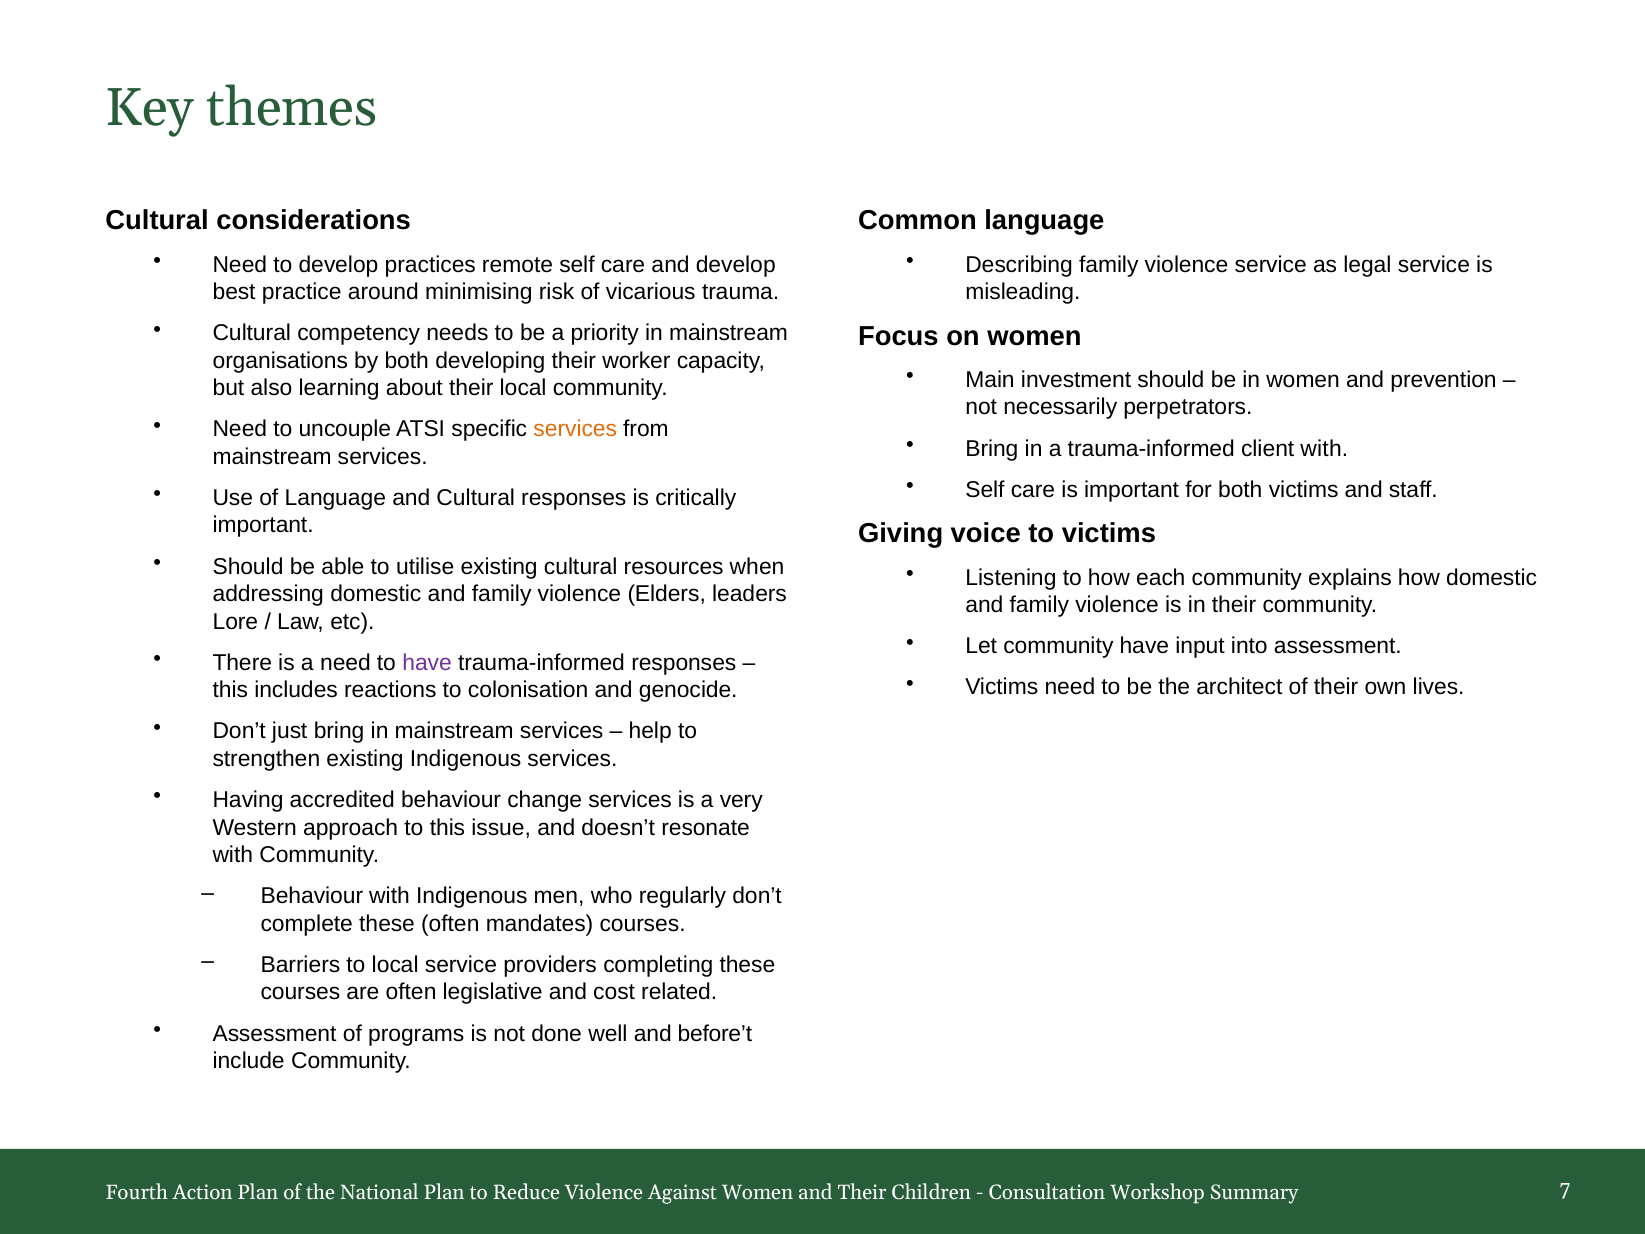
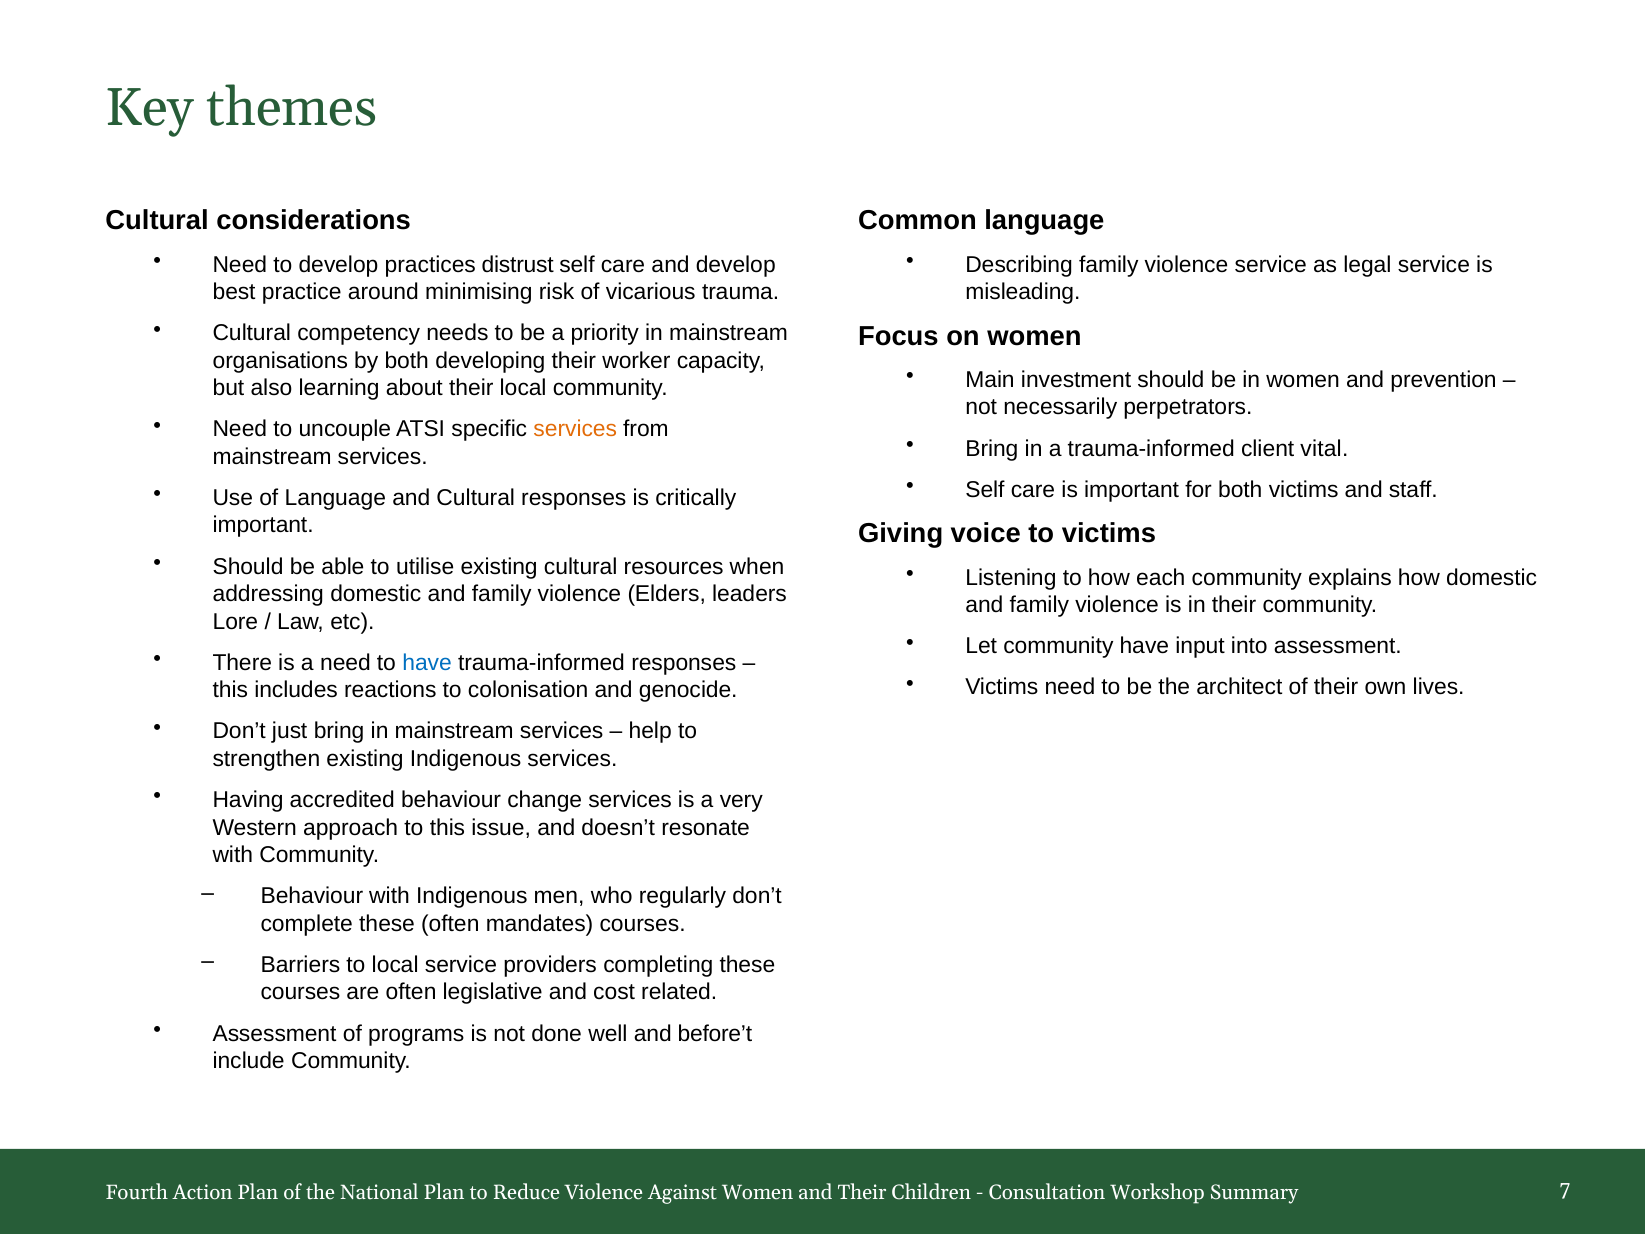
remote: remote -> distrust (518, 264)
client with: with -> vital (1324, 448)
have colour: purple -> blue (427, 663)
